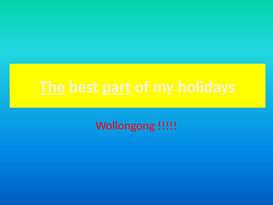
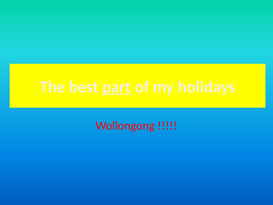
The underline: present -> none (52, 87)
